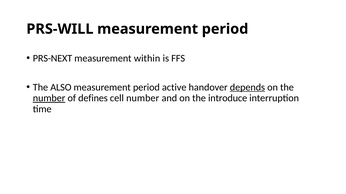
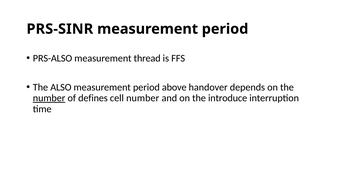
PRS-WILL: PRS-WILL -> PRS-SINR (60, 29)
PRS-NEXT: PRS-NEXT -> PRS-ALSO (53, 58)
within: within -> thread (147, 58)
active: active -> above (174, 88)
depends underline: present -> none (247, 88)
